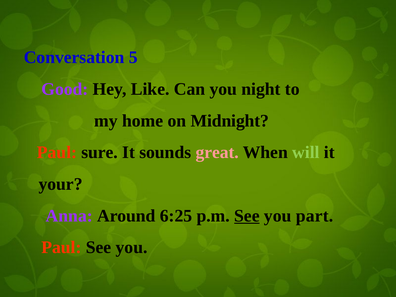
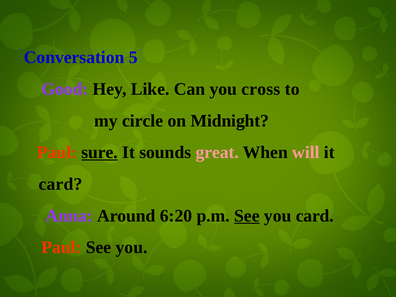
night: night -> cross (261, 89)
home: home -> circle (143, 121)
sure underline: none -> present (100, 152)
will colour: light green -> pink (306, 152)
your: your -> card (60, 184)
6:25: 6:25 -> 6:20 (176, 216)
you part: part -> card (315, 216)
